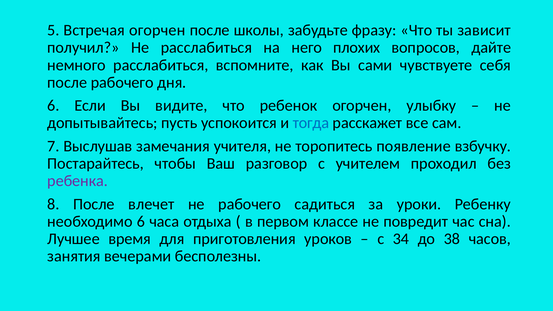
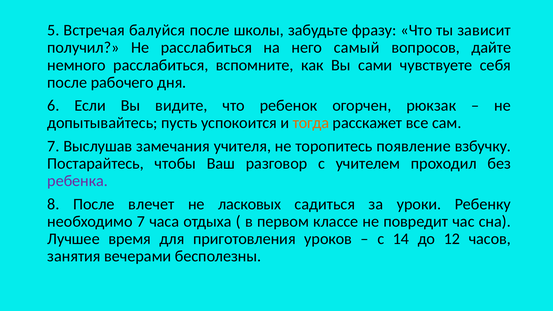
Встречая огорчен: огорчен -> балуйся (157, 30)
плохих: плохих -> самый (357, 48)
улыбку: улыбку -> рюкзак (431, 106)
тогда colour: blue -> orange (311, 123)
не рабочего: рабочего -> ласковых (250, 204)
необходимо 6: 6 -> 7 (141, 221)
34: 34 -> 14 (401, 239)
38: 38 -> 12 (452, 239)
